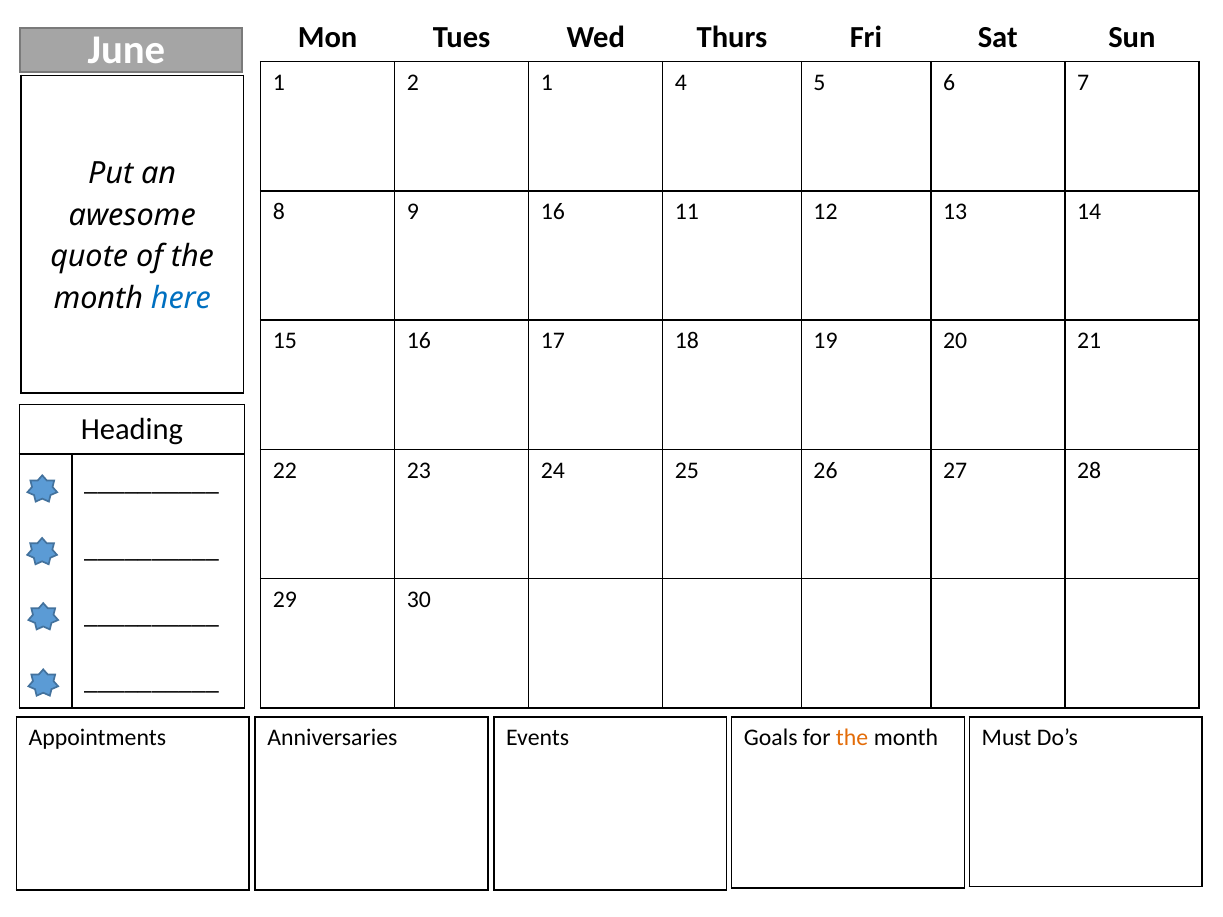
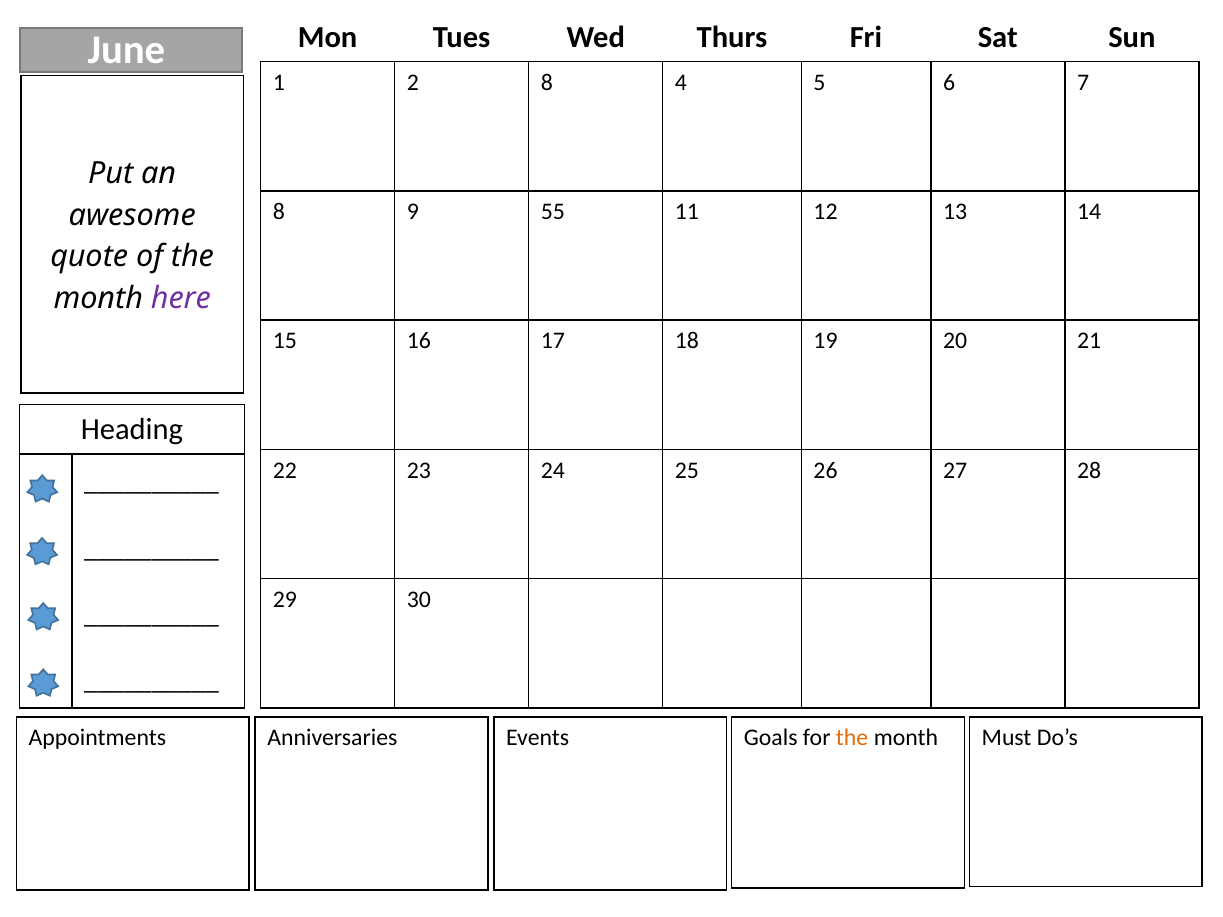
2 1: 1 -> 8 (547, 82)
9 16: 16 -> 55 (553, 212)
here colour: blue -> purple (181, 298)
